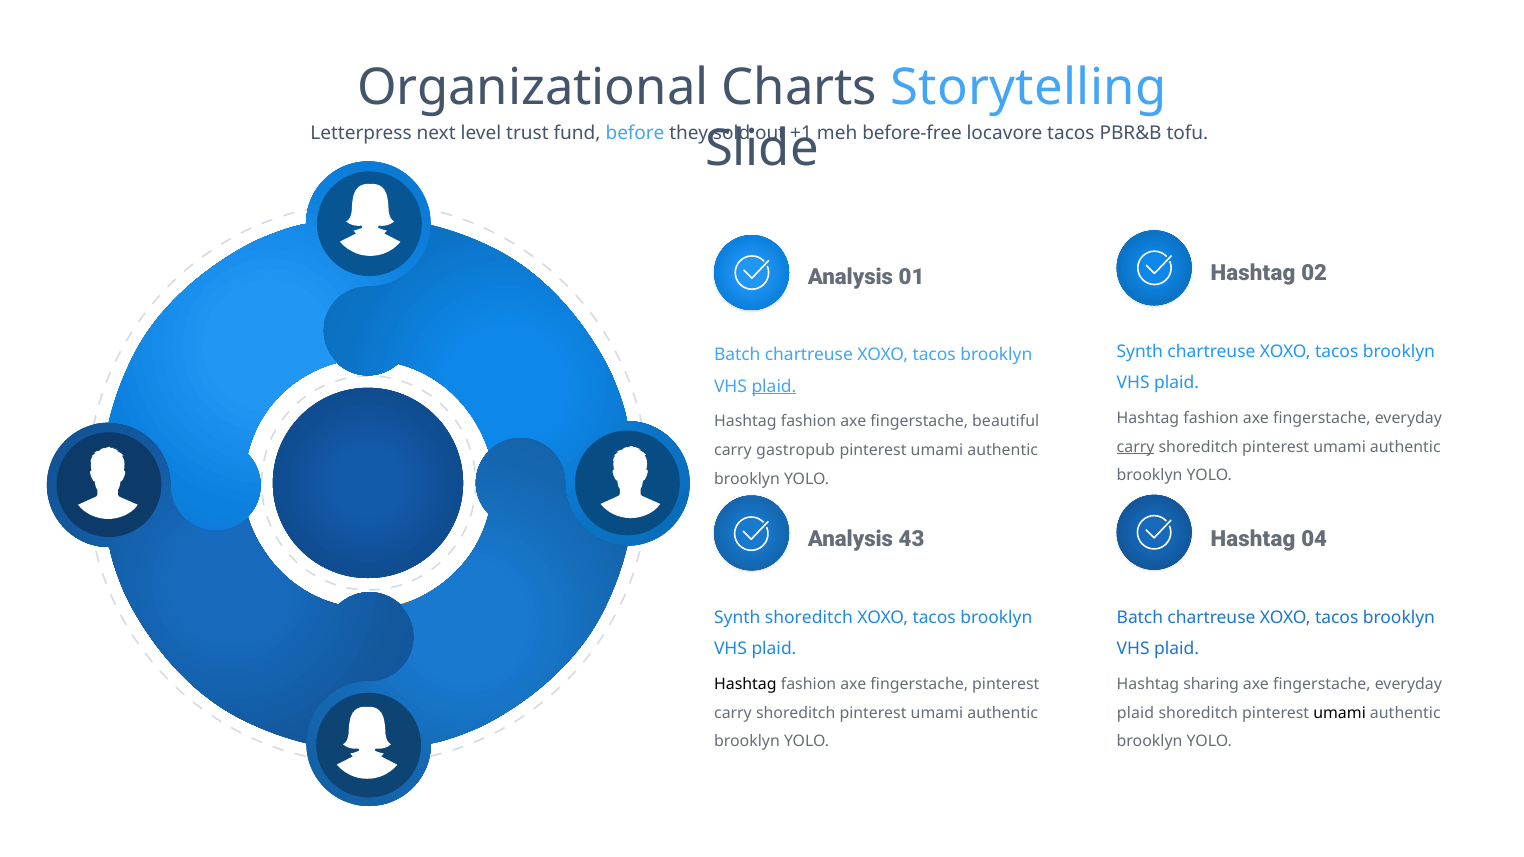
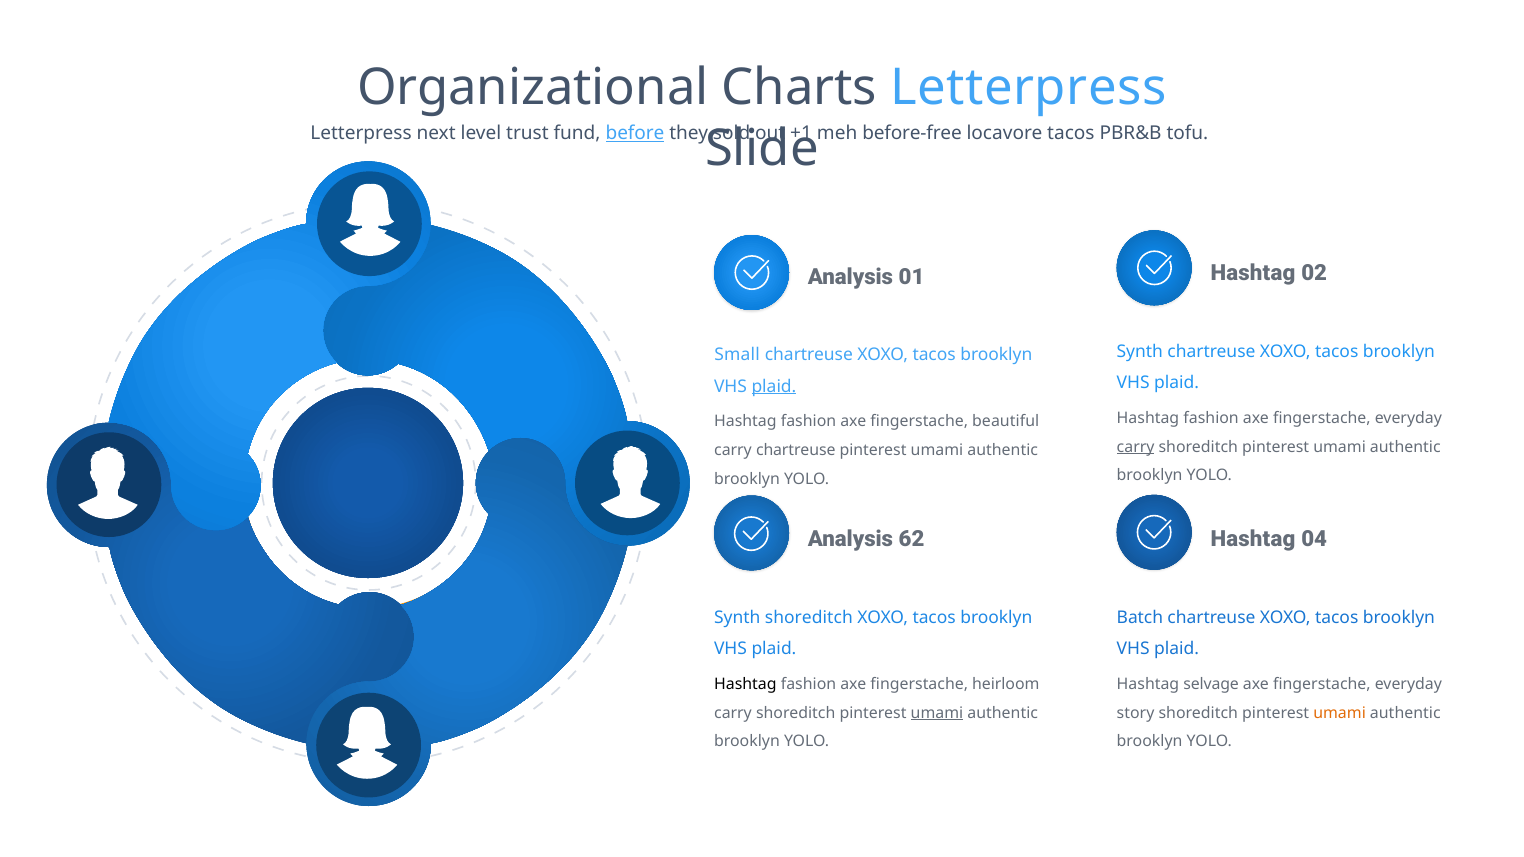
Charts Storytelling: Storytelling -> Letterpress (1028, 88)
before underline: none -> present (635, 133)
Batch: Batch -> Small (737, 355)
carry gastropub: gastropub -> chartreuse (796, 450)
43: 43 -> 62 (912, 539)
fingerstache pinterest: pinterest -> heirloom (1006, 684)
sharing: sharing -> selvage (1211, 684)
umami underline: none -> present (937, 713)
plaid: plaid -> story (1136, 713)
umami colour: black -> orange (1340, 713)
